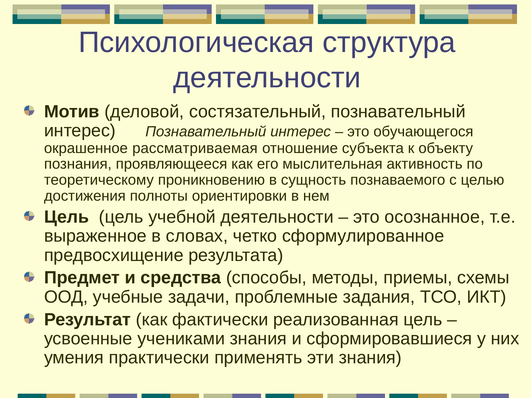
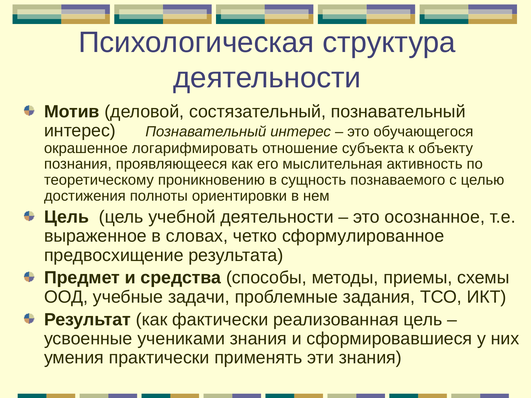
рассматриваемая: рассматриваемая -> логарифмировать (195, 148)
